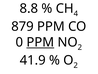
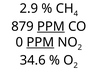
8.8: 8.8 -> 2.9 (29, 8)
PPM underline: none -> present (51, 26)
41.9: 41.9 -> 34.6 (33, 60)
